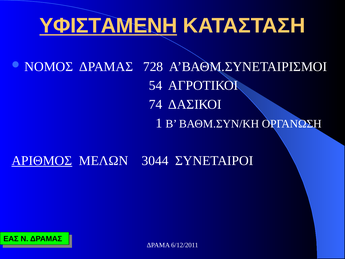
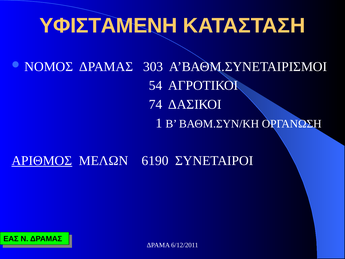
ΥΦΙΣΤΑΜΕΝΗ underline: present -> none (108, 26)
728: 728 -> 303 (153, 67)
3044: 3044 -> 6190 (155, 160)
